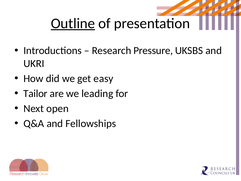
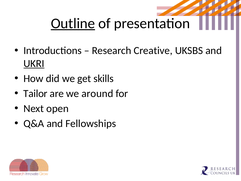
Pressure: Pressure -> Creative (153, 51)
UKRI underline: none -> present (34, 63)
easy: easy -> skills (104, 78)
leading: leading -> around (97, 93)
